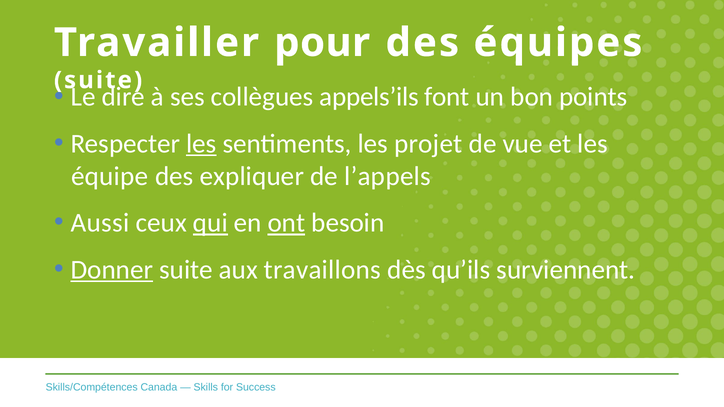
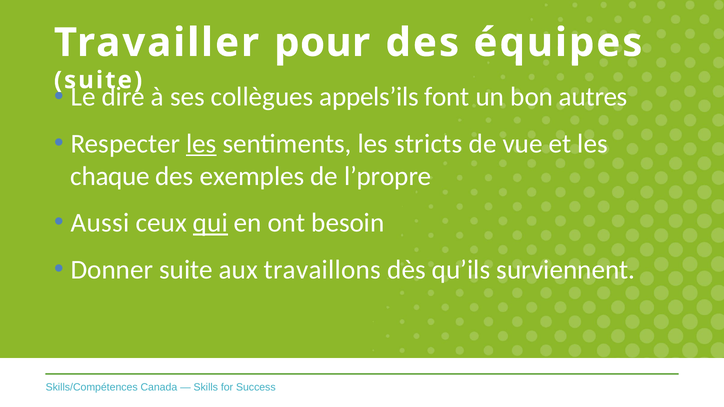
points: points -> autres (593, 97)
projet: projet -> stricts (428, 144)
équipe: équipe -> chaque (110, 176)
expliquer: expliquer -> exemples (252, 176)
l’appels: l’appels -> l’propre (388, 176)
ont underline: present -> none (286, 223)
Donner underline: present -> none (112, 270)
